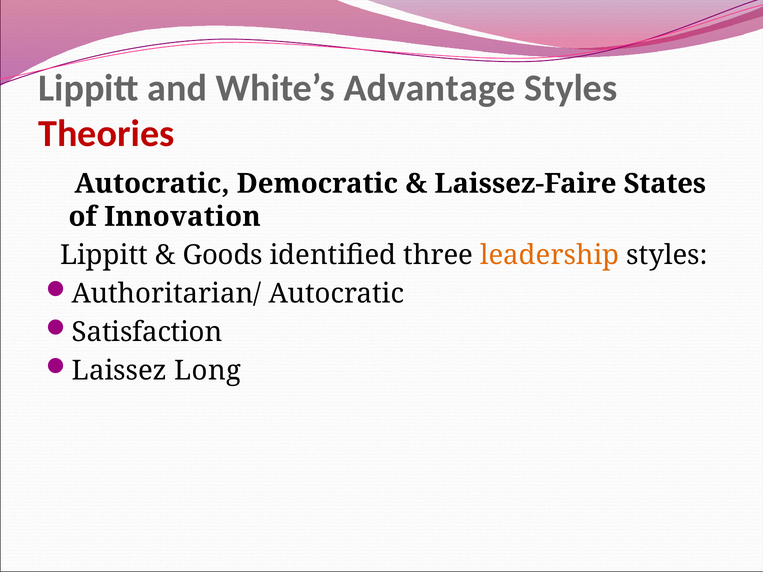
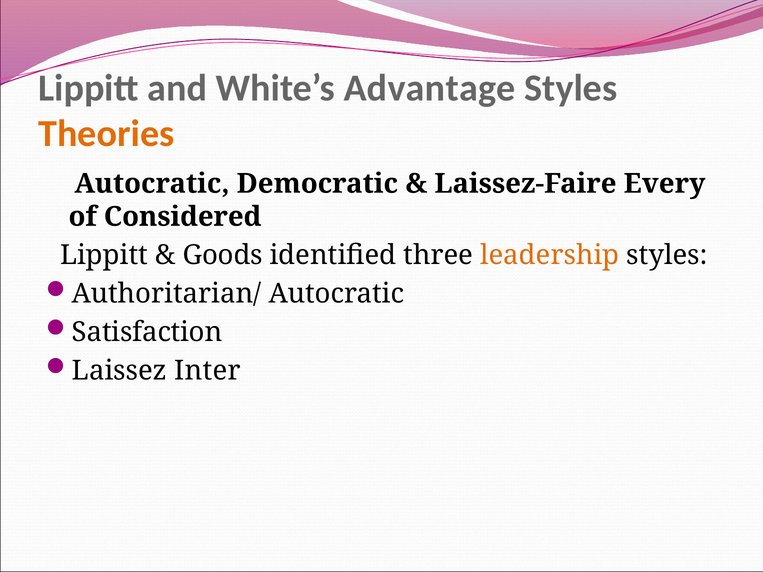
Theories colour: red -> orange (106, 134)
States: States -> Every (665, 184)
Innovation: Innovation -> Considered (183, 217)
Long: Long -> Inter (208, 371)
